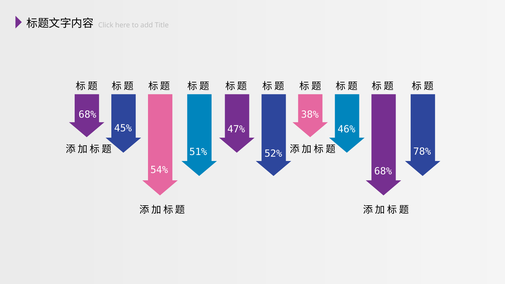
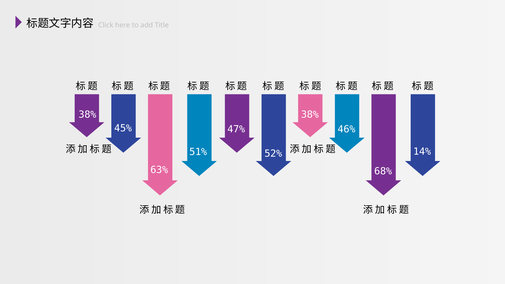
68%: 68% -> 38% (87, 115)
78%: 78% -> 14% (422, 152)
54%: 54% -> 63% (159, 170)
